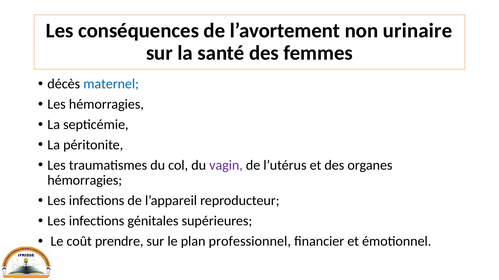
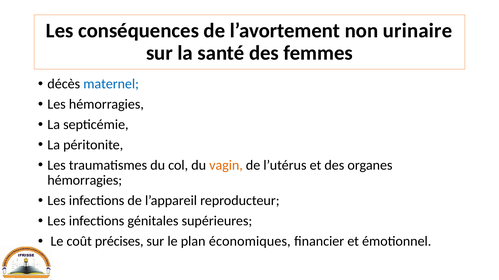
vagin colour: purple -> orange (226, 166)
prendre: prendre -> précises (119, 242)
professionnel: professionnel -> économiques (250, 242)
